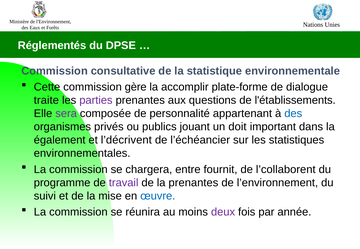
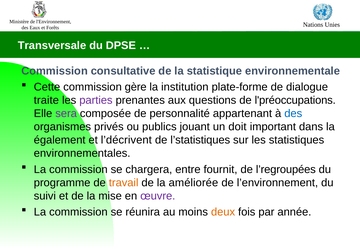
Réglementés: Réglementés -> Transversale (52, 45)
accomplir: accomplir -> institution (185, 87)
l'établissements: l'établissements -> l'préoccupations (295, 100)
l’échéancier: l’échéancier -> l’statistiques (200, 140)
l’collaborent: l’collaborent -> l’regroupées (286, 170)
travail colour: purple -> orange (124, 183)
la prenantes: prenantes -> améliorée (193, 183)
œuvre colour: blue -> purple (158, 196)
deux colour: purple -> orange (223, 212)
